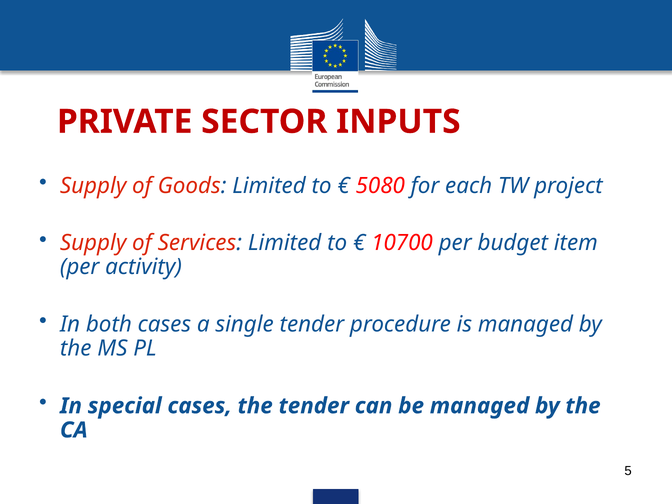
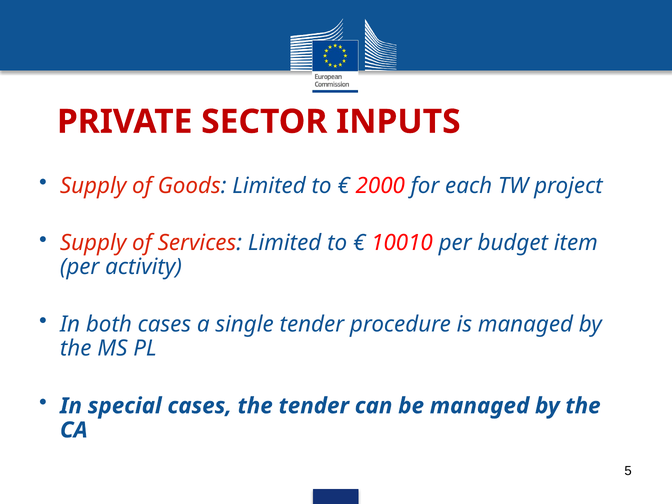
5080: 5080 -> 2000 (380, 186)
10700: 10700 -> 10010 (402, 243)
